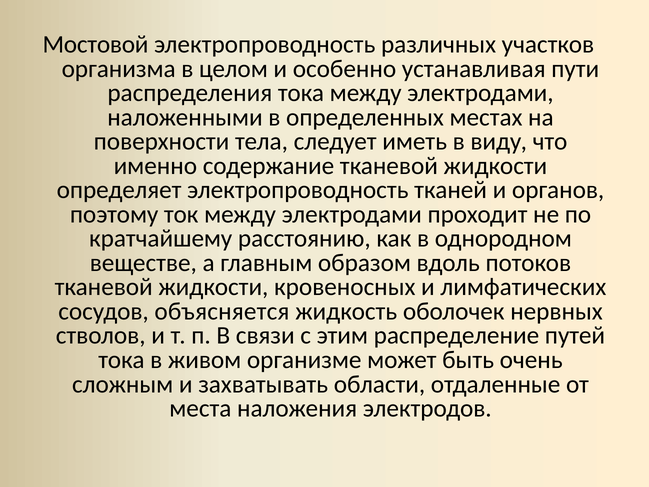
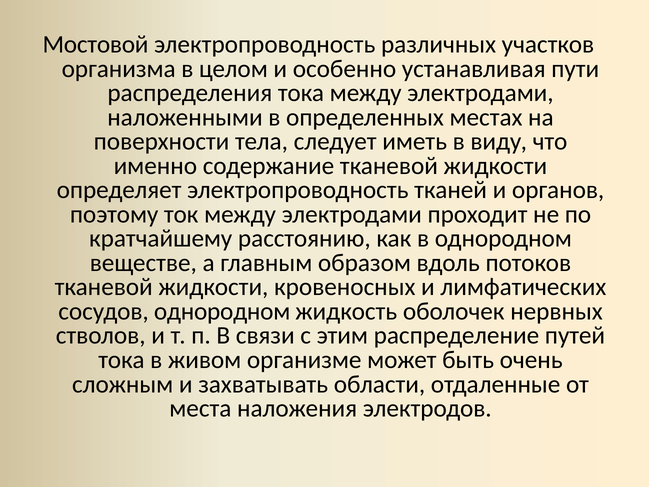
сосудов объясняется: объясняется -> однородном (222, 311)
